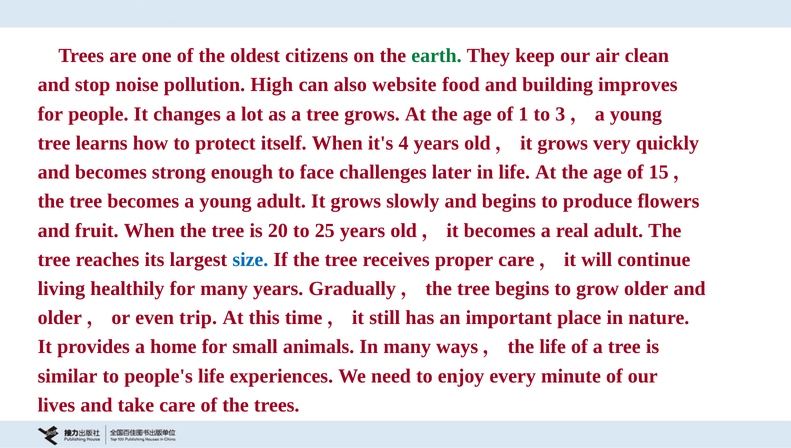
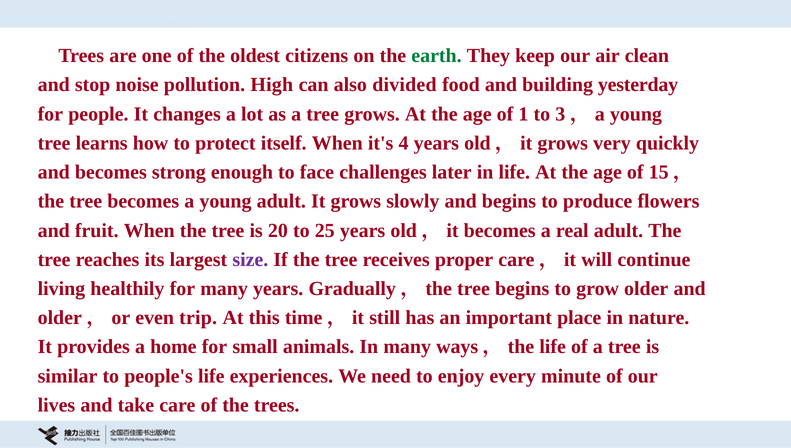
website: website -> divided (404, 85)
improves: improves -> yesterday (638, 85)
size colour: blue -> purple (250, 259)
